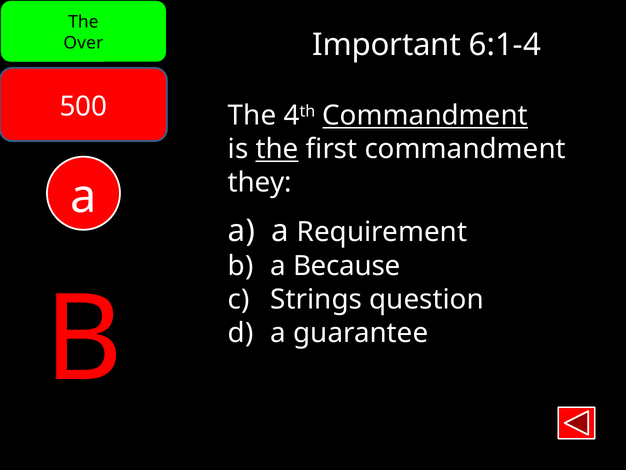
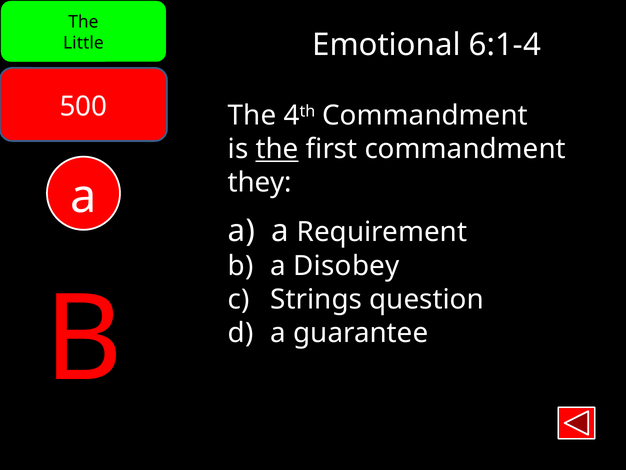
Important: Important -> Emotional (386, 45)
Over: Over -> Little (83, 43)
Commandment underline: present -> none (425, 116)
Because: Because -> Disobey (346, 266)
